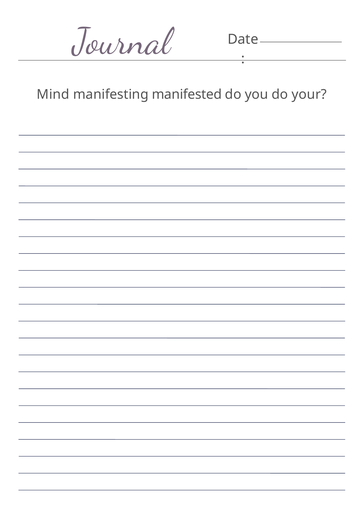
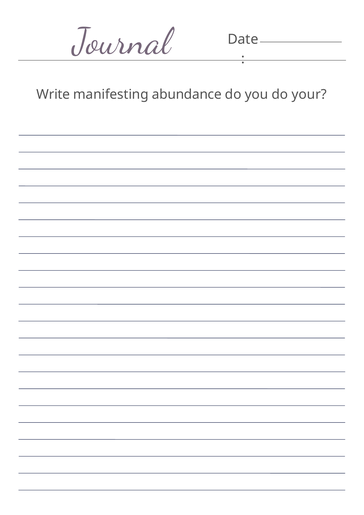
Mind: Mind -> Write (53, 94)
manifested: manifested -> abundance (187, 94)
